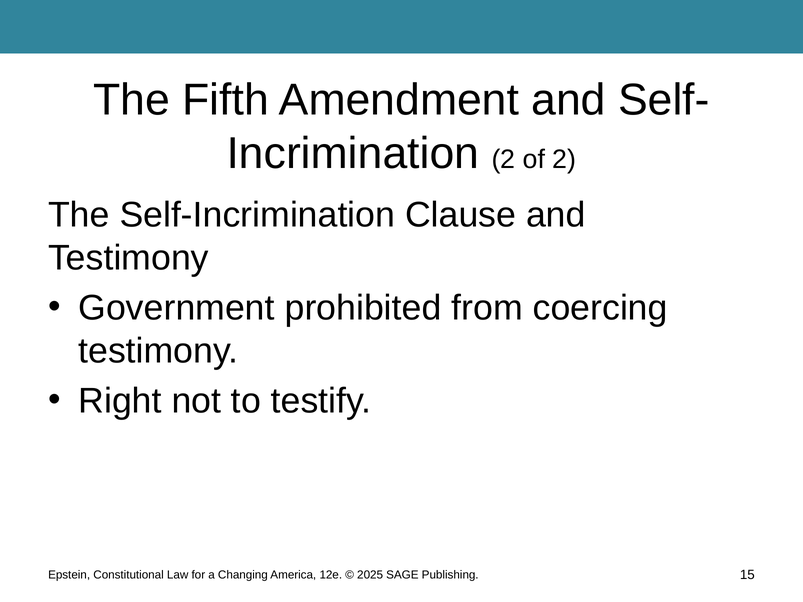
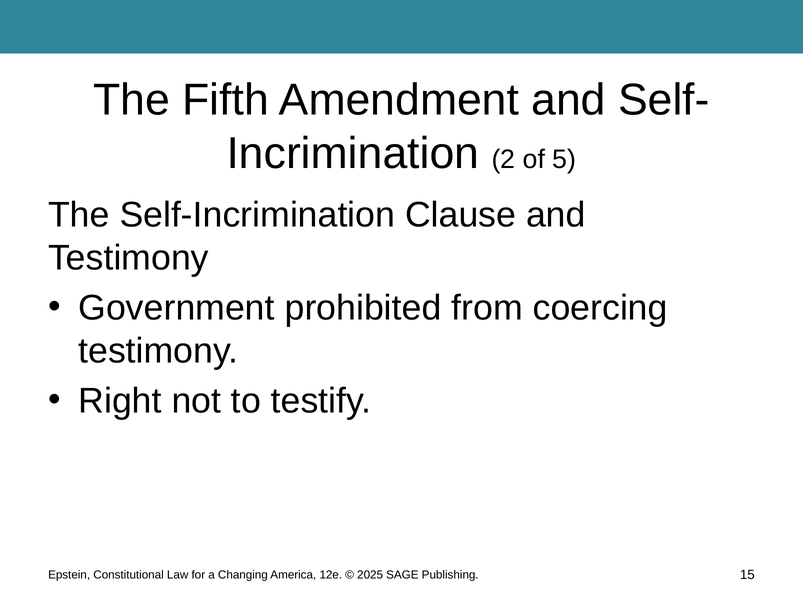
of 2: 2 -> 5 (564, 160)
